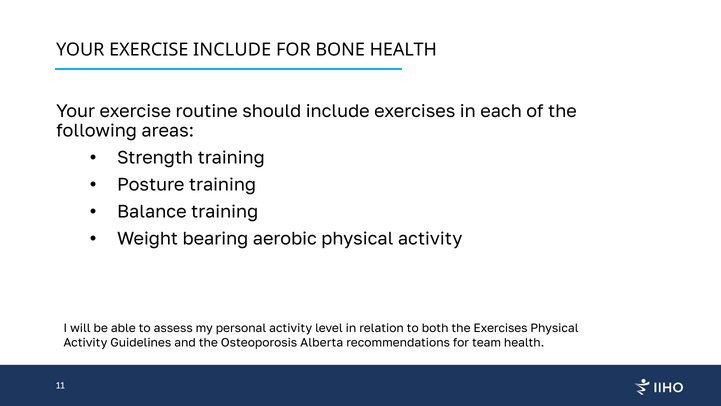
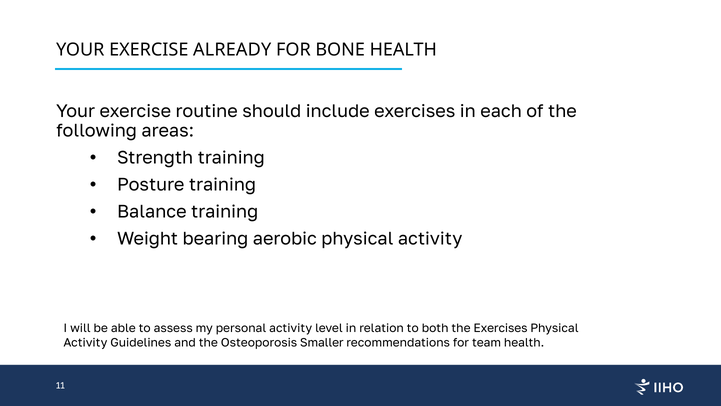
EXERCISE INCLUDE: INCLUDE -> ALREADY (232, 50)
Alberta: Alberta -> Smaller (322, 342)
